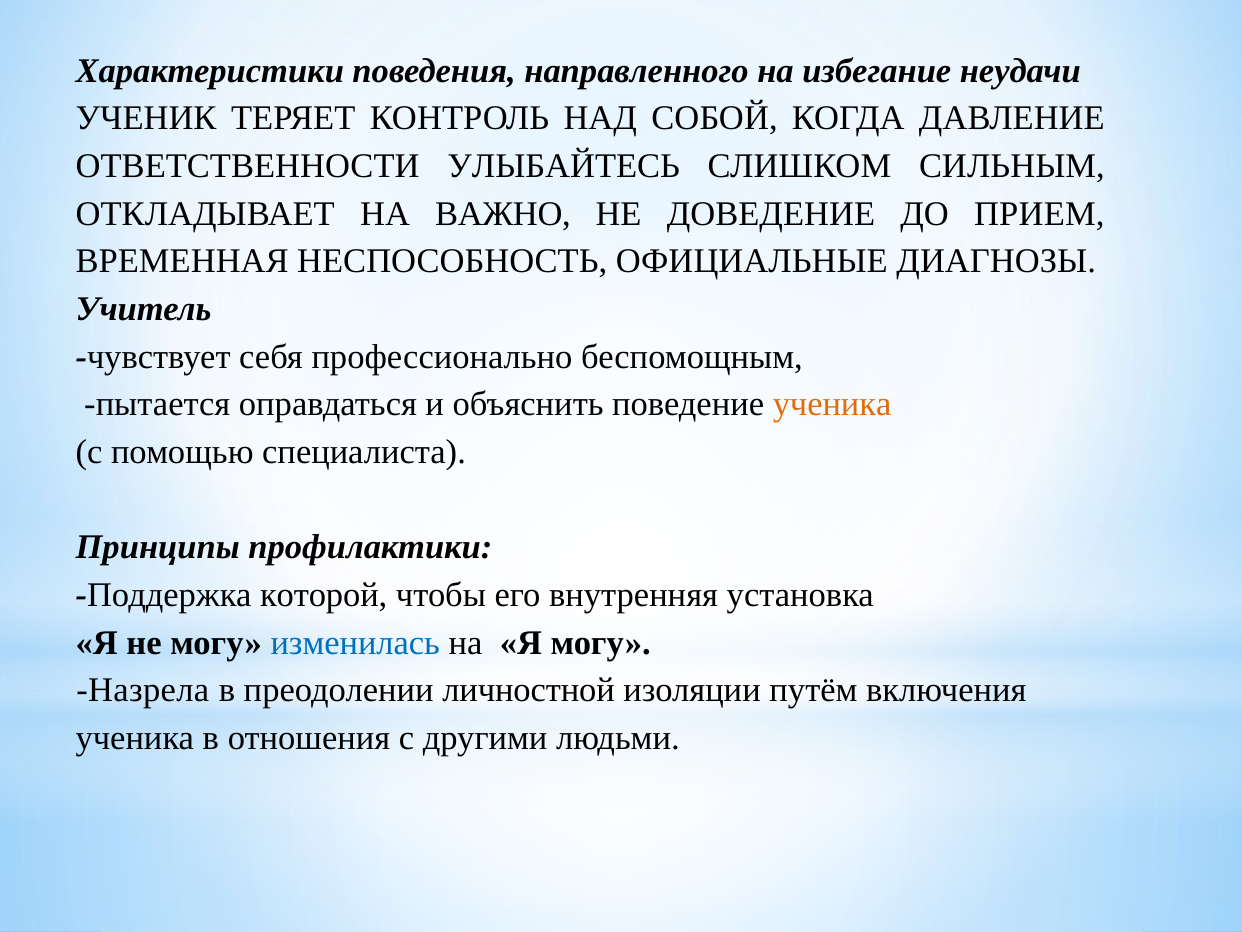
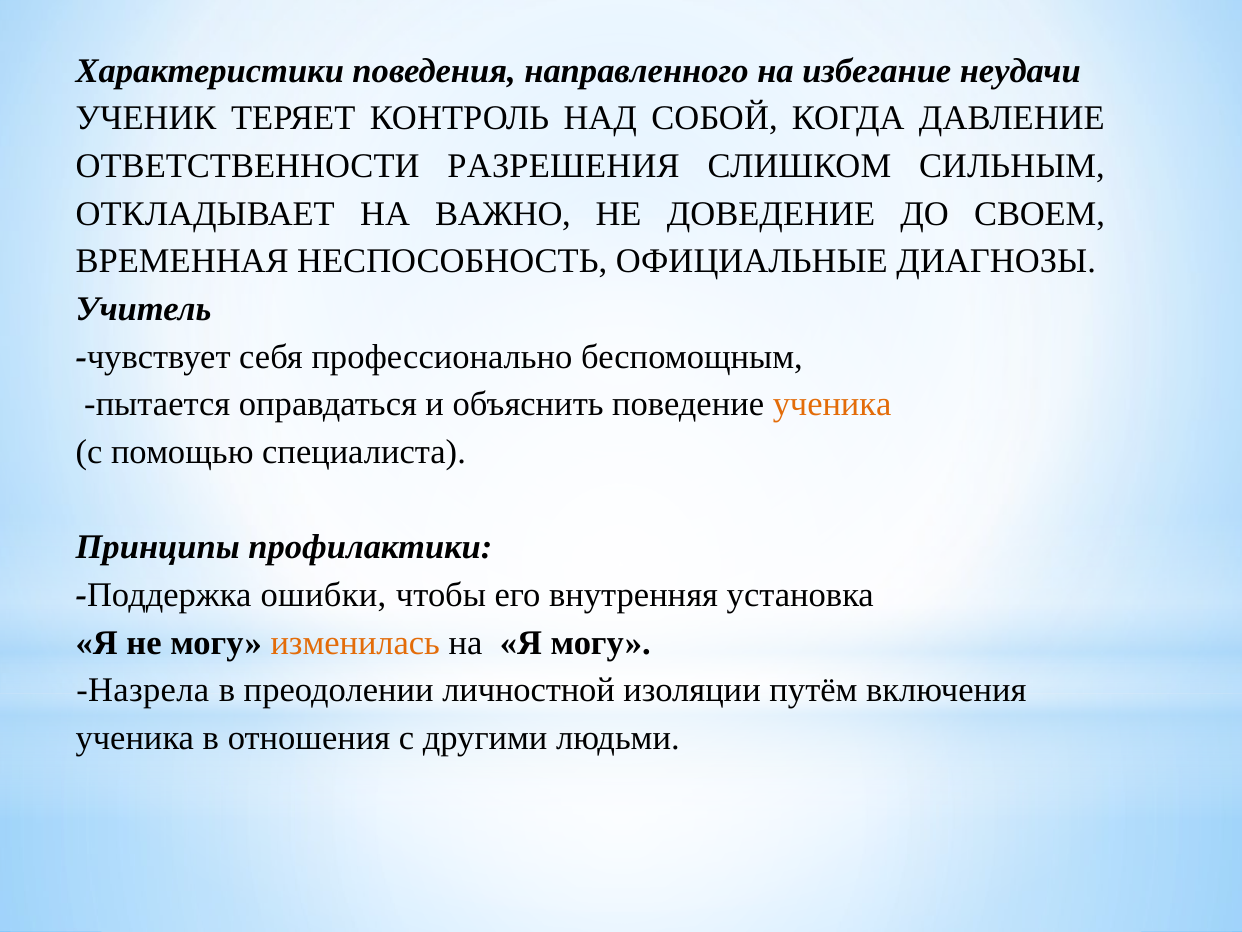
УЛЫБАЙТЕСЬ: УЛЫБАЙТЕСЬ -> РАЗРЕШЕНИЯ (564, 166)
ПРИЕМ: ПРИЕМ -> СВОЕМ (1040, 214)
которой: которой -> ошибки (323, 595)
изменилась colour: blue -> orange (355, 642)
